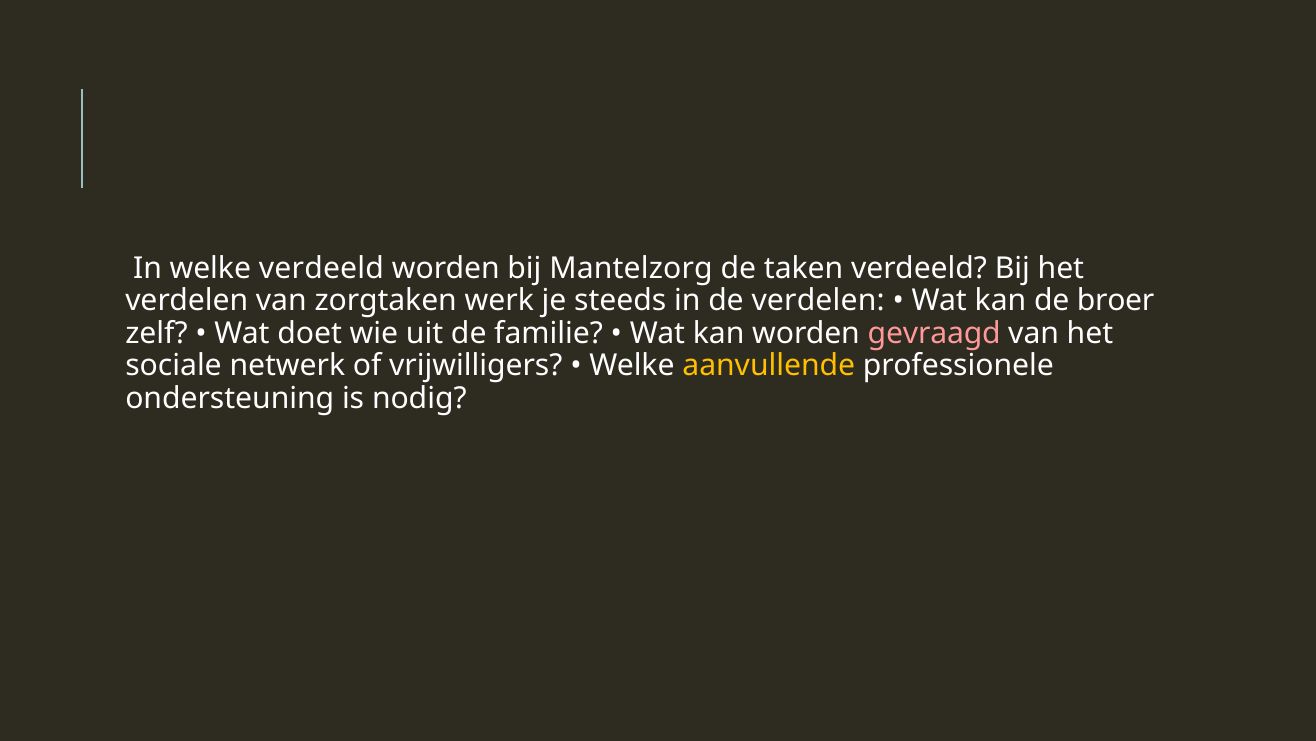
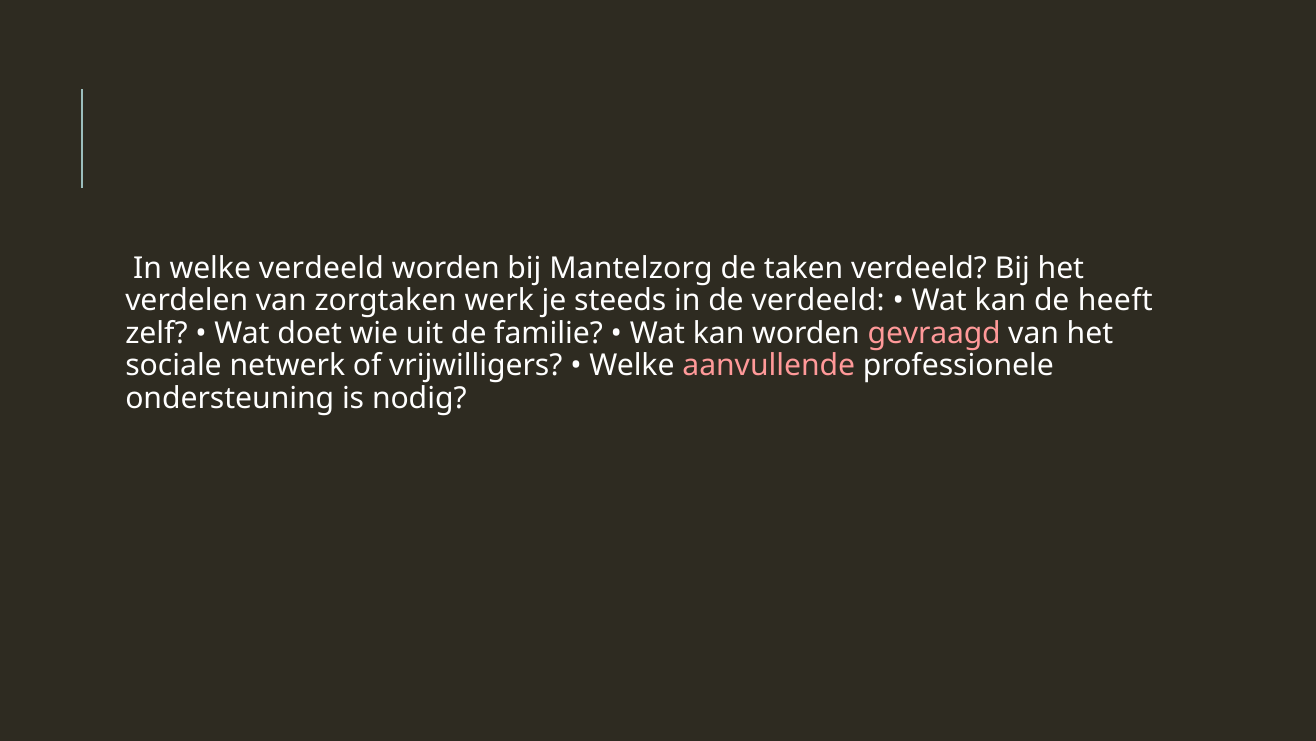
de verdelen: verdelen -> verdeeld (818, 300)
broer: broer -> heeft (1115, 300)
aanvullende colour: yellow -> pink (769, 365)
